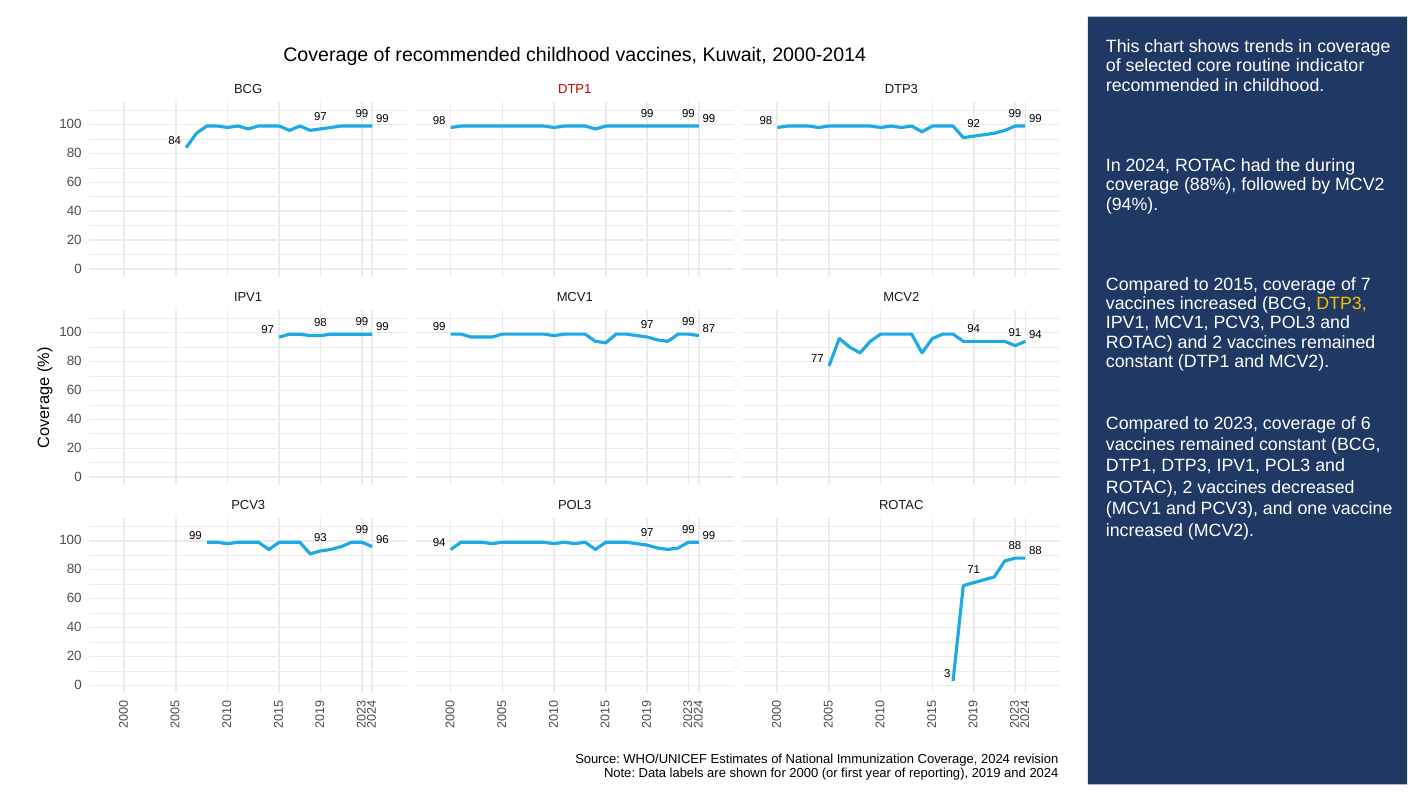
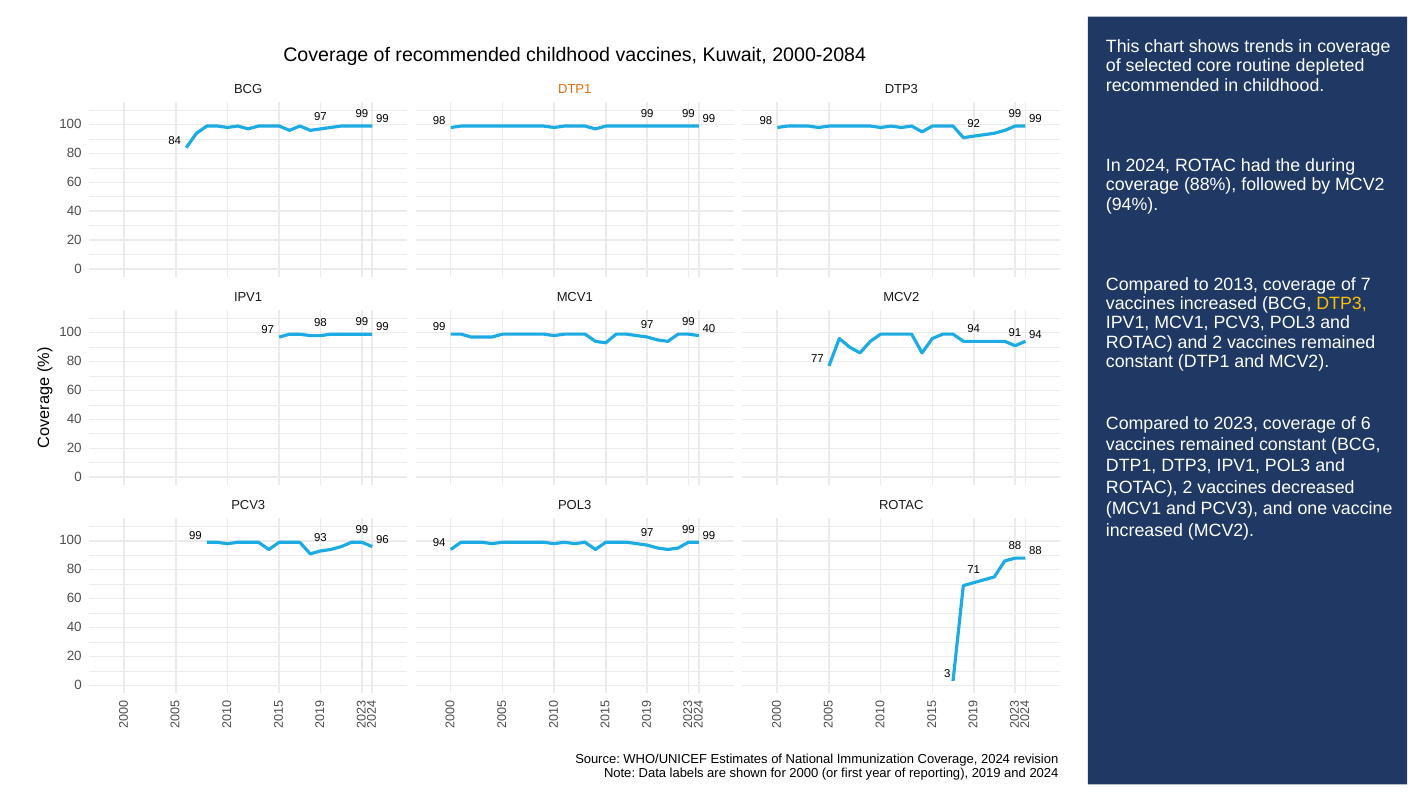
2000-2014: 2000-2014 -> 2000-2084 (819, 55)
indicator: indicator -> depleted (1330, 66)
DTP1 colour: red -> orange (575, 89)
2015: 2015 -> 2013 (1236, 285)
99 87: 87 -> 40 (709, 329)
